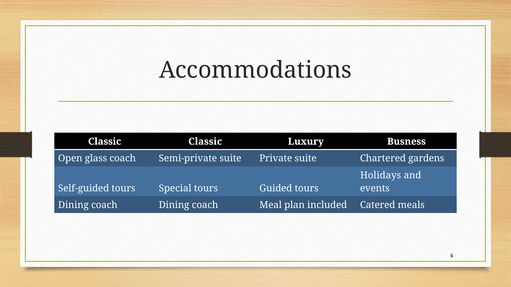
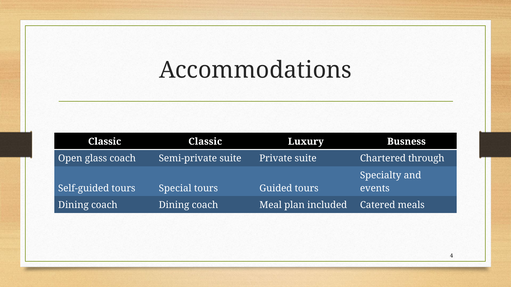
gardens: gardens -> through (426, 159)
Holidays: Holidays -> Specialty (381, 175)
